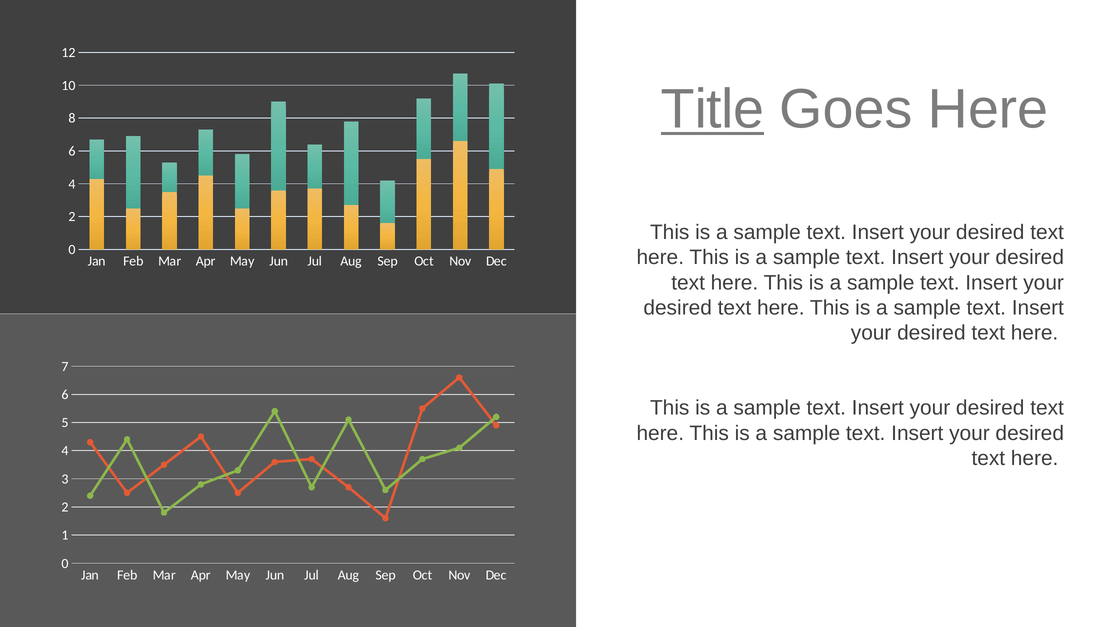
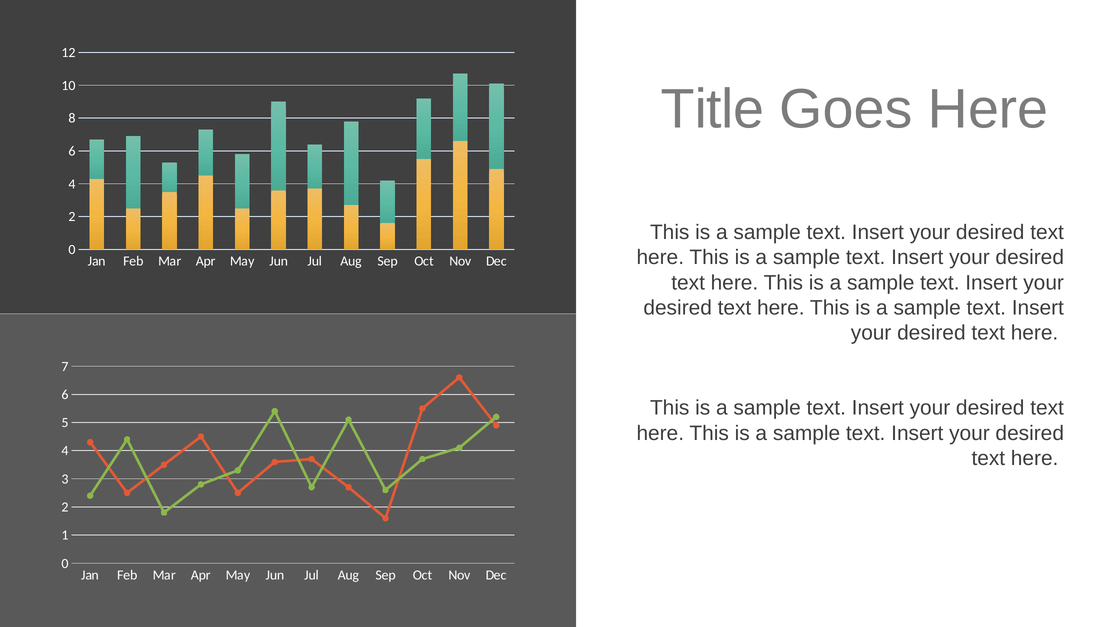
Title underline: present -> none (713, 110)
